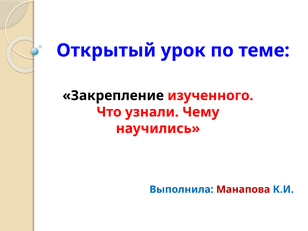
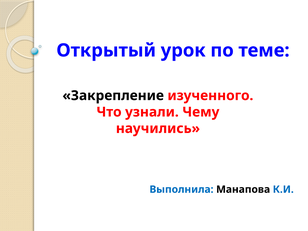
Манапова colour: red -> black (243, 189)
